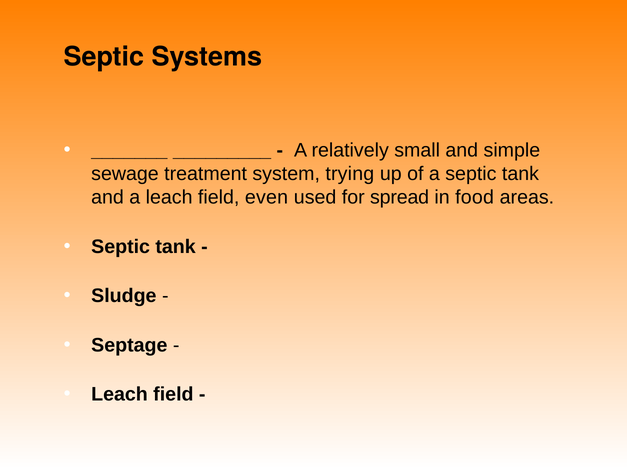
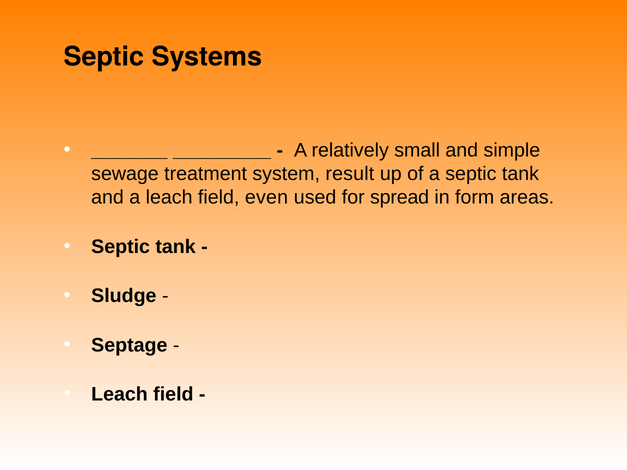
trying: trying -> result (350, 174)
food: food -> form (475, 198)
